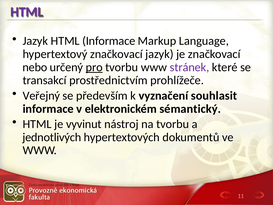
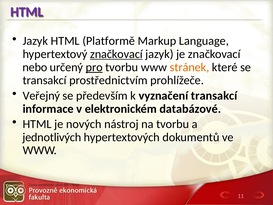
HTML Informace: Informace -> Platformě (109, 41)
značkovací underline: none -> present (116, 54)
stránek colour: purple -> orange (189, 67)
vyznačení souhlasit: souhlasit -> transakcí (214, 96)
sémantický: sémantický -> databázové (190, 109)
vyvinut: vyvinut -> nových (84, 124)
